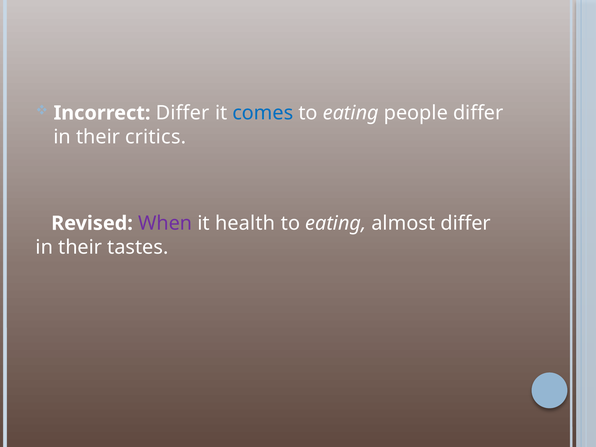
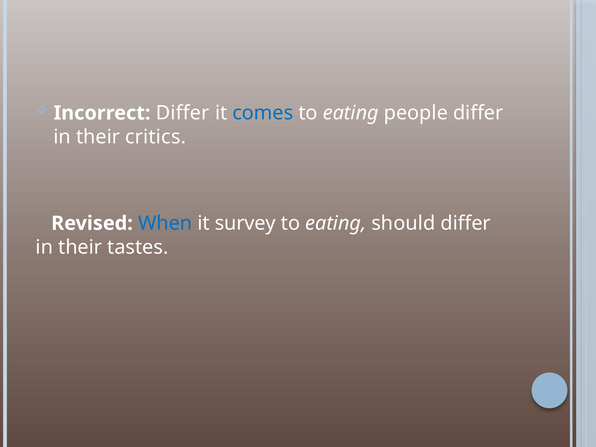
When colour: purple -> blue (165, 223)
health: health -> survey (245, 223)
almost: almost -> should (403, 223)
